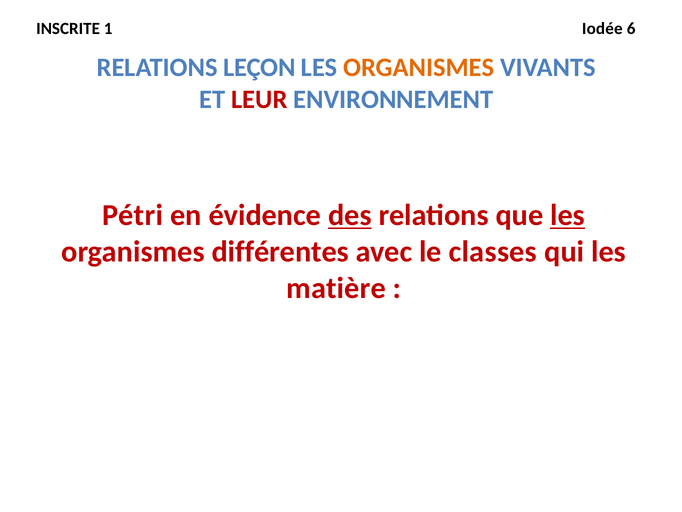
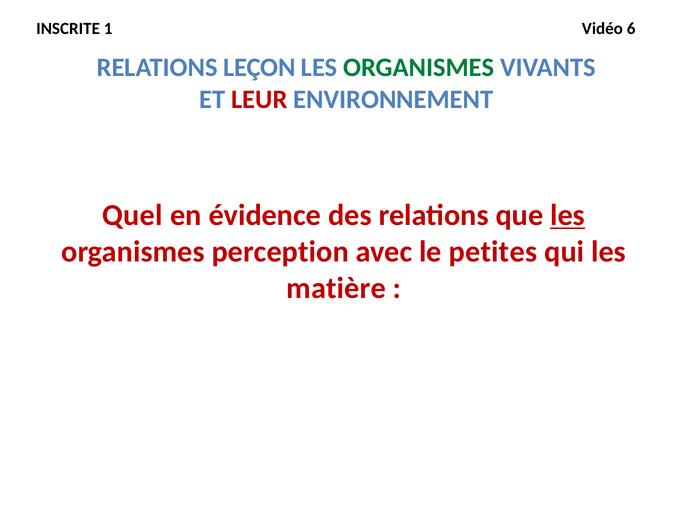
Iodée: Iodée -> Vidéo (602, 29)
ORGANISMES colour: orange -> green (419, 67)
Pétri: Pétri -> Quel (133, 215)
des underline: present -> none (350, 215)
différentes: différentes -> perception (280, 251)
classes: classes -> petites (493, 251)
